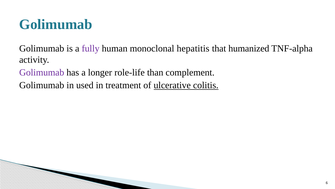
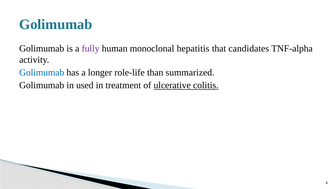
humanized: humanized -> candidates (249, 48)
Golimumab colour: purple -> blue (42, 72)
complement: complement -> summarized (190, 72)
